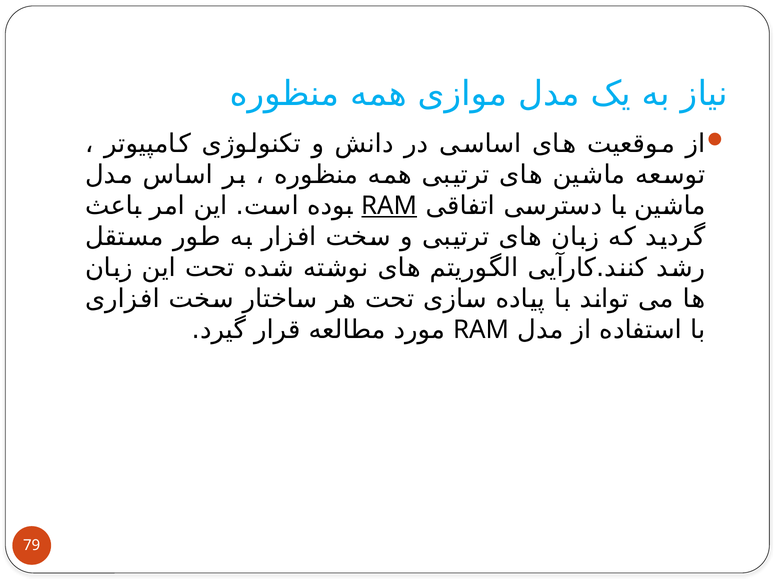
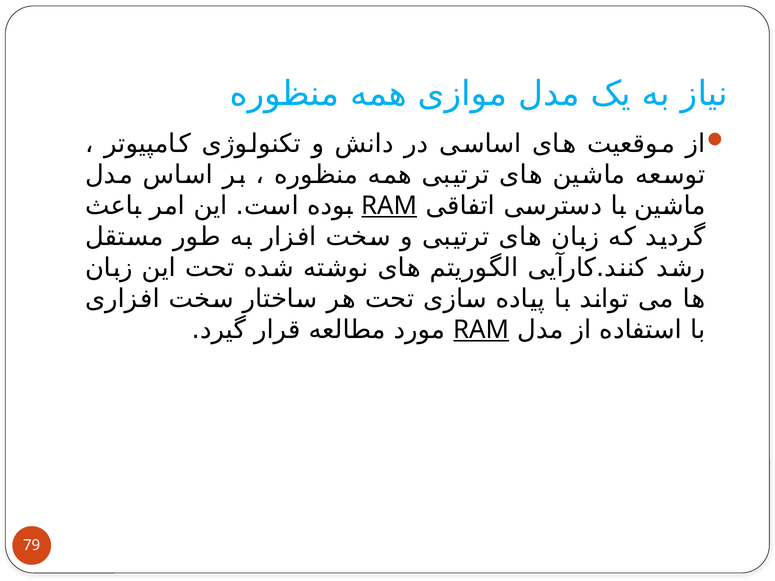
RAM underline: none -> present (481, 330)
